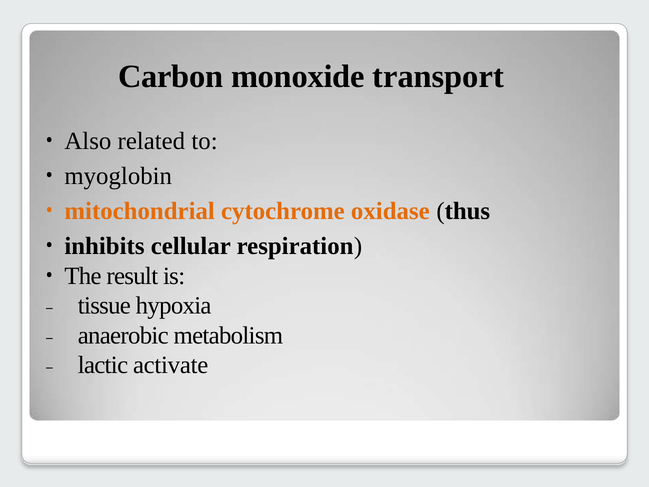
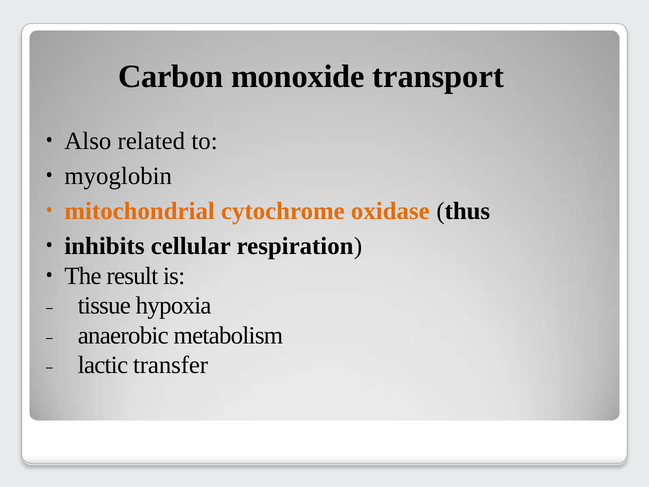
activate: activate -> transfer (171, 365)
